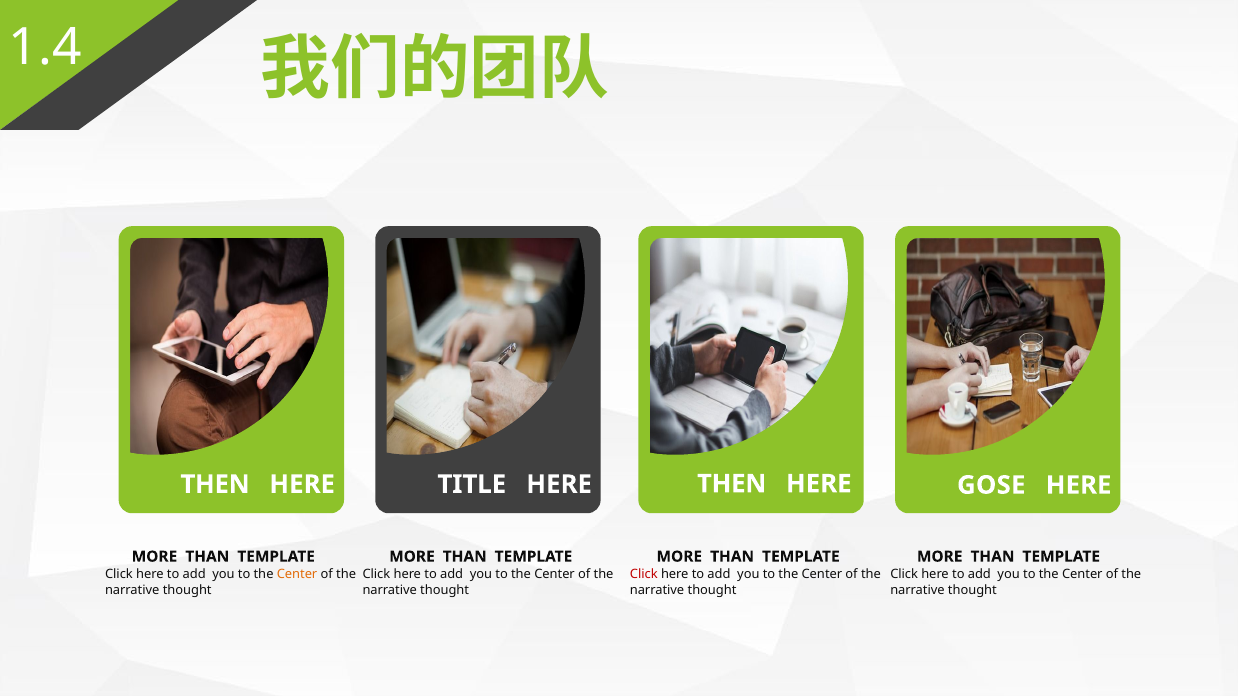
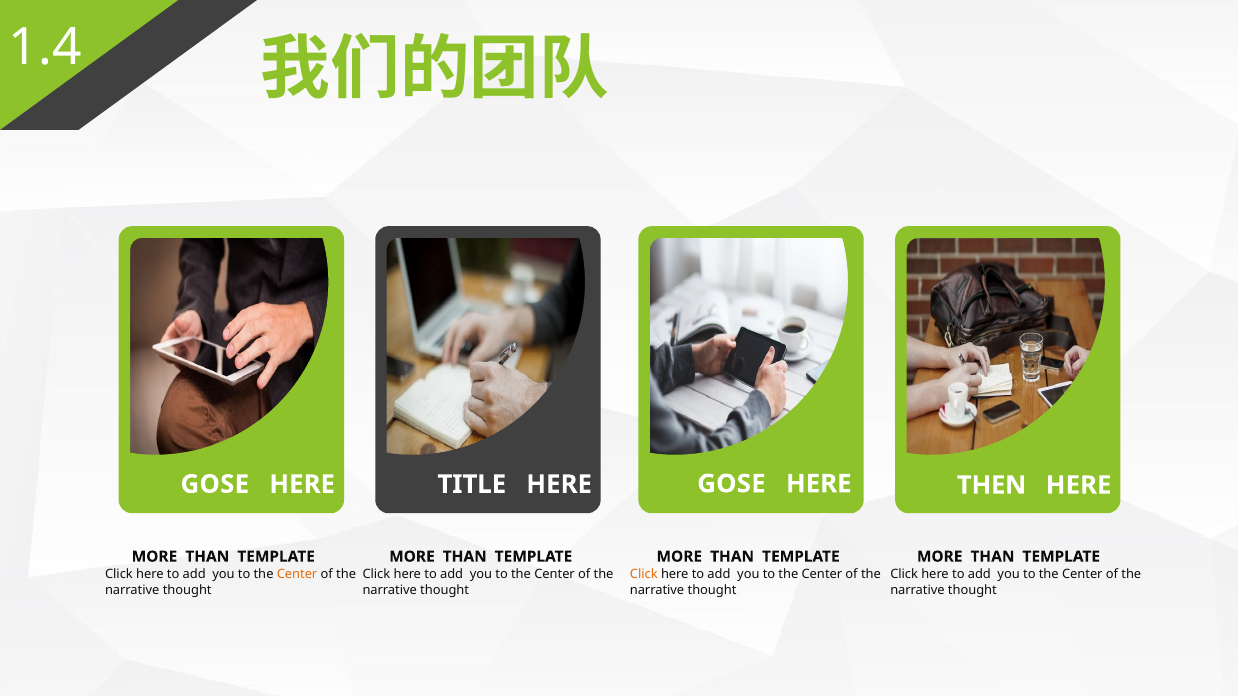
THEN: THEN -> GOSE (215, 484)
HERE THEN: THEN -> GOSE (731, 484)
GOSE: GOSE -> THEN (991, 485)
Click colour: red -> orange (644, 575)
